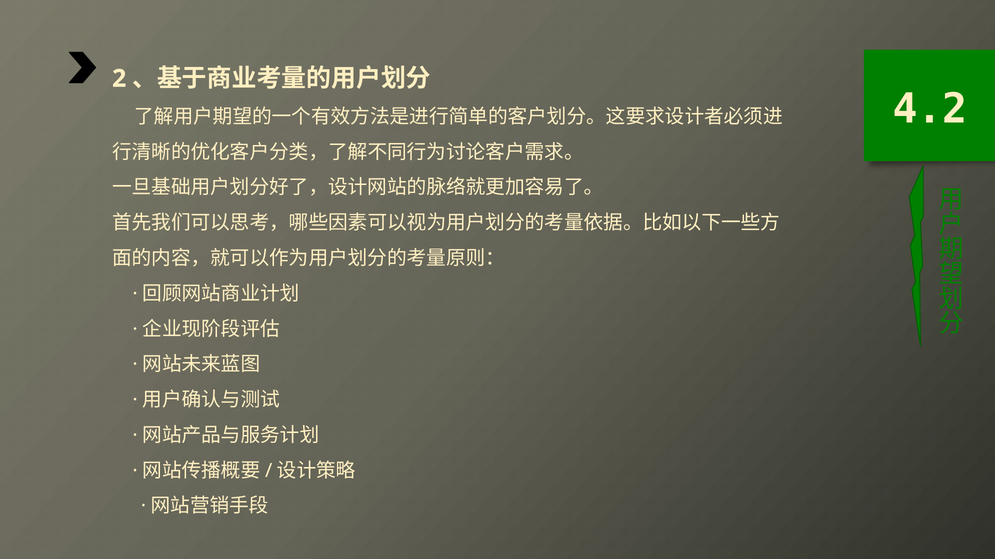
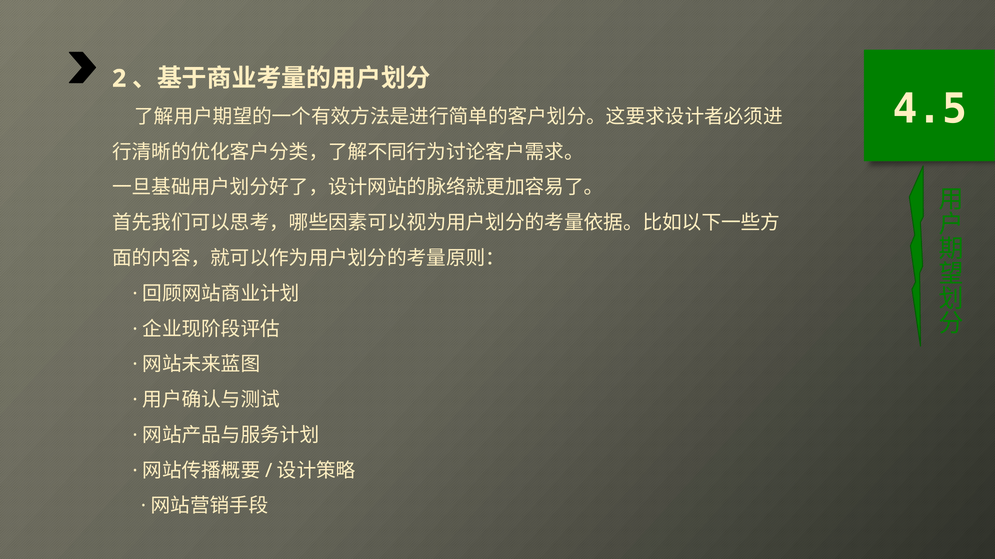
4.2: 4.2 -> 4.5 (930, 109)
